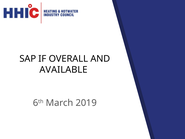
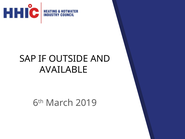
OVERALL: OVERALL -> OUTSIDE (68, 59)
